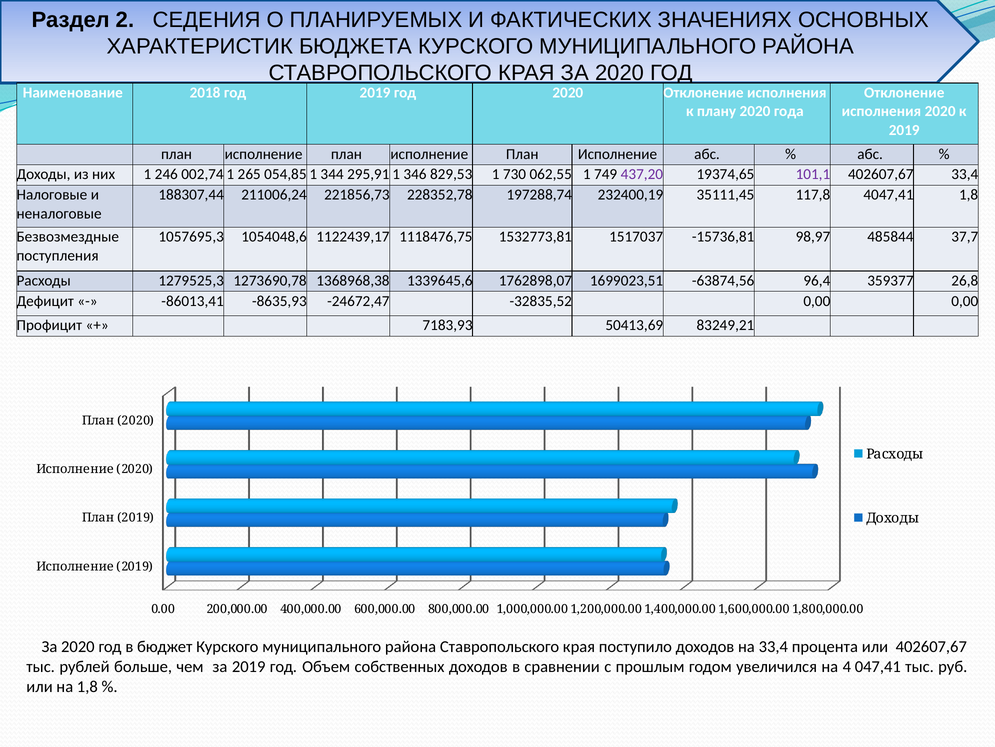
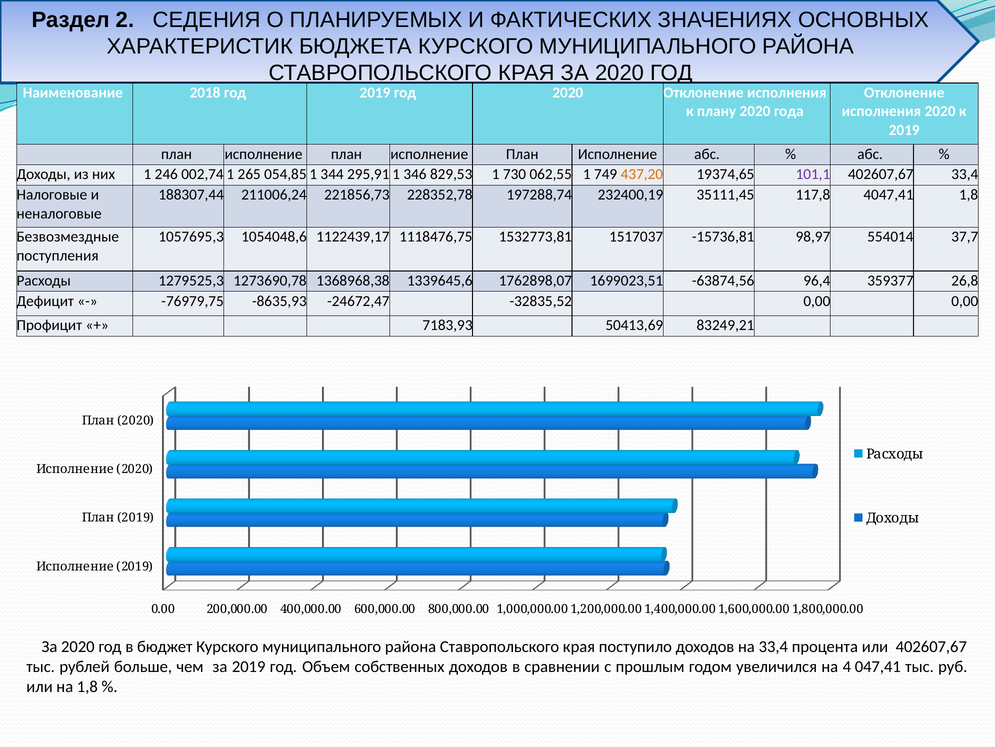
437,20 colour: purple -> orange (642, 174)
485844: 485844 -> 554014 (890, 236)
-86013,41: -86013,41 -> -76979,75 (193, 301)
